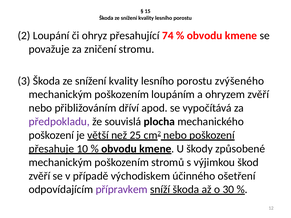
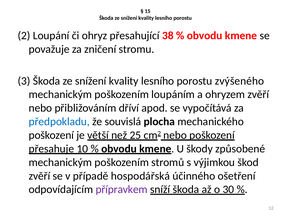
74: 74 -> 38 (168, 36)
předpokladu colour: purple -> blue (59, 122)
východiskem: východiskem -> hospodářská (140, 176)
